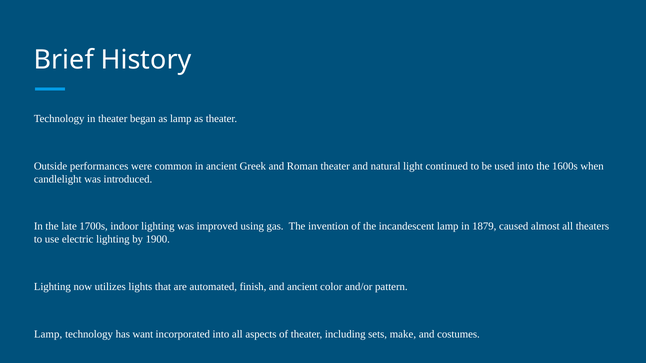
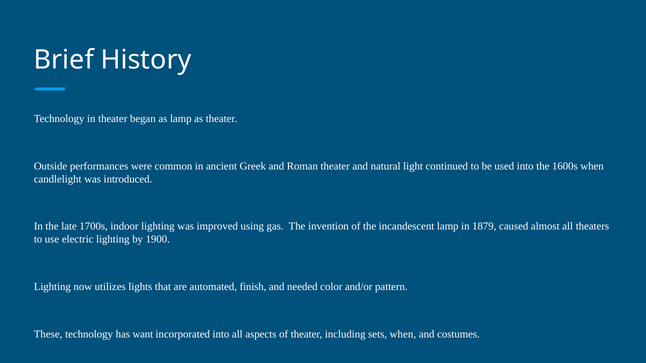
and ancient: ancient -> needed (302, 287)
Lamp: Lamp -> These (48, 334)
sets make: make -> when (403, 334)
